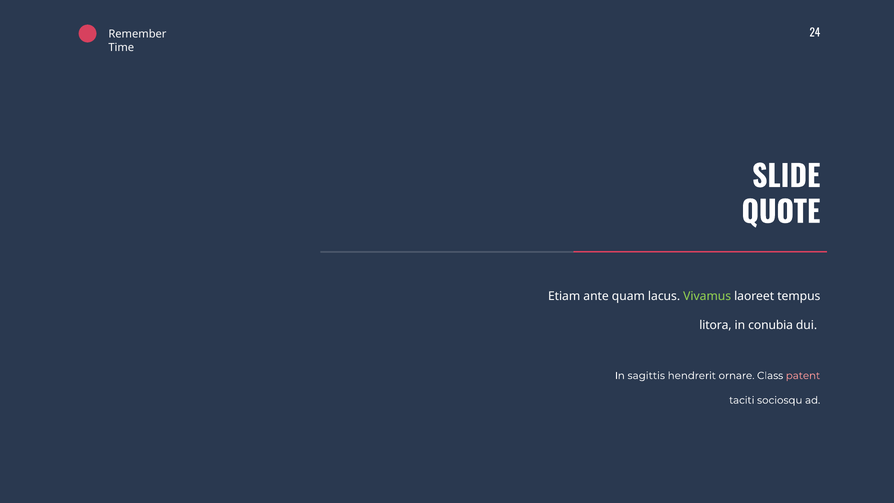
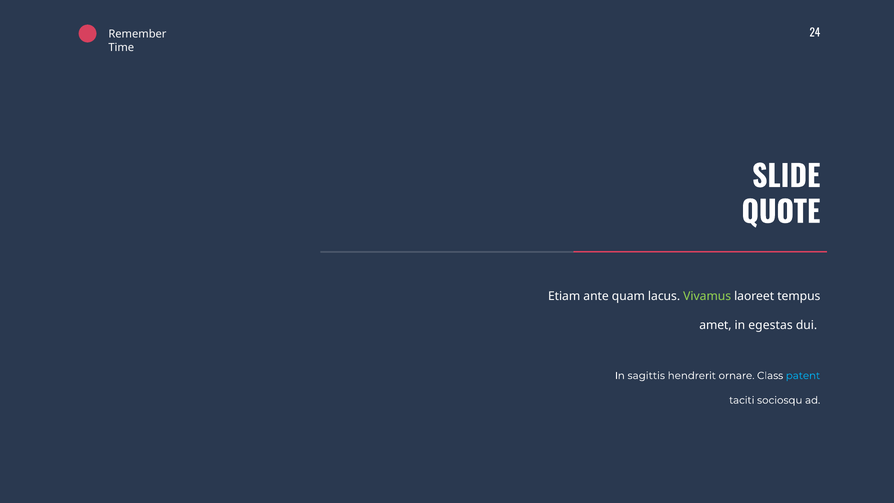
litora: litora -> amet (715, 325)
conubia: conubia -> egestas (771, 325)
patent colour: pink -> light blue (803, 376)
